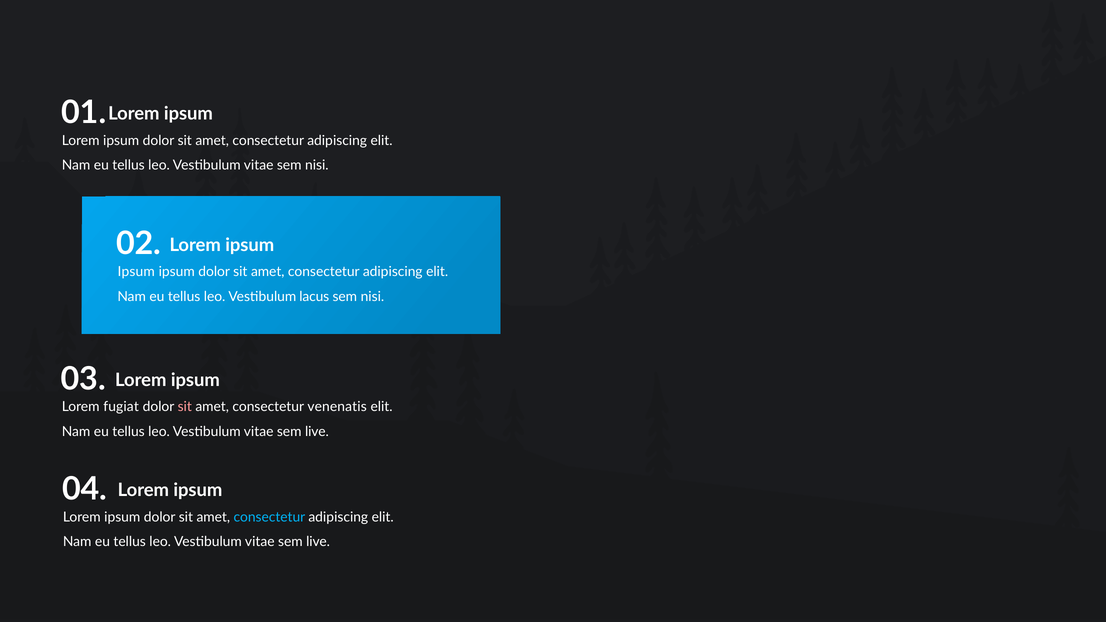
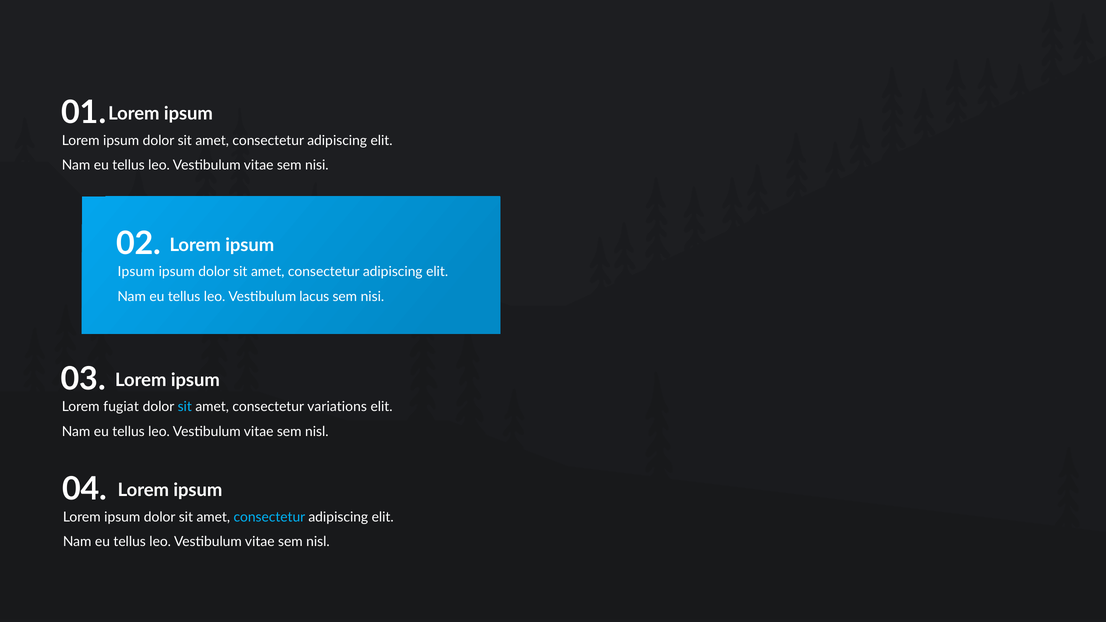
sit colour: pink -> light blue (185, 407)
venenatis: venenatis -> variations (337, 407)
live: live -> nisl (317, 432)
live: live -> nisl (318, 542)
